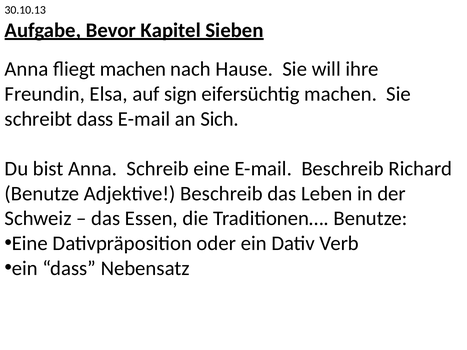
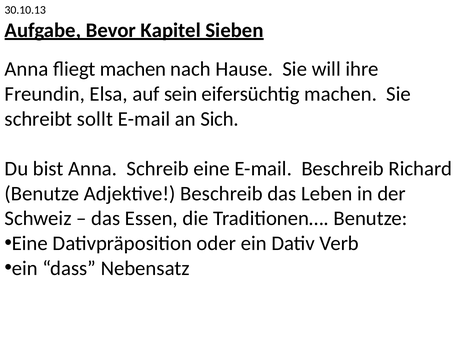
sign: sign -> sein (181, 94)
schreibt dass: dass -> sollt (95, 119)
